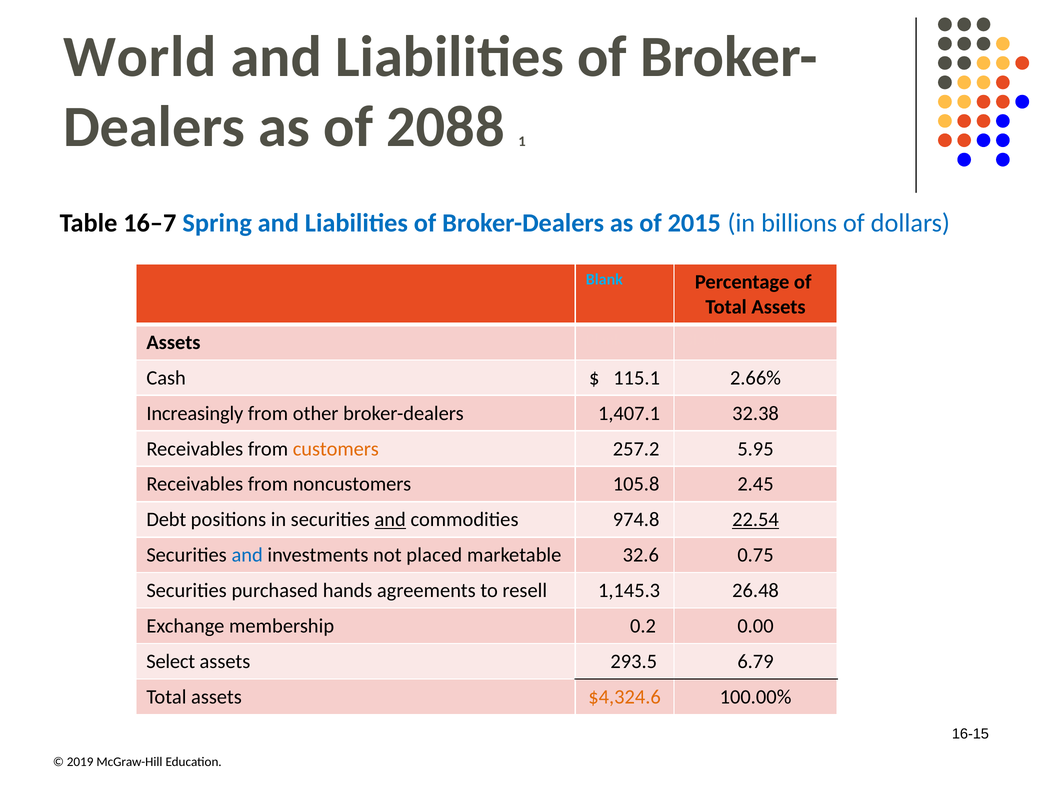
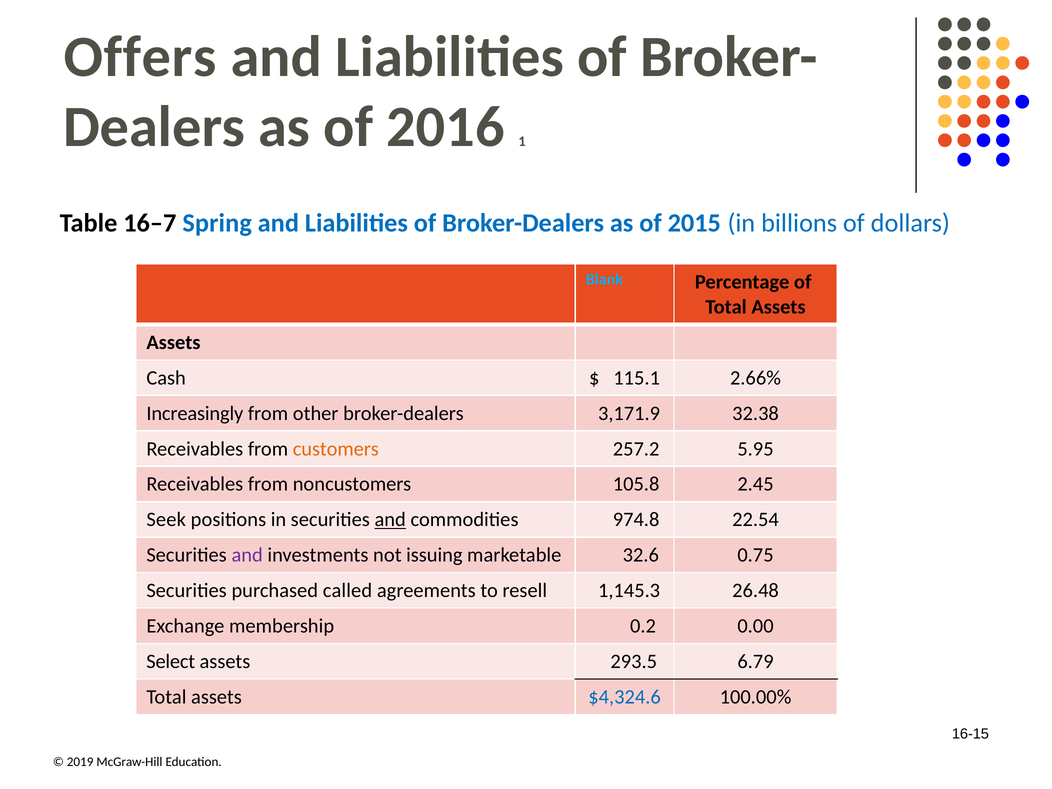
World: World -> Offers (140, 57)
2088: 2088 -> 2016 (445, 127)
1,407.1: 1,407.1 -> 3,171.9 (629, 413)
Debt: Debt -> Seek (166, 520)
22.54 underline: present -> none (756, 520)
and colour: blue -> purple (247, 555)
placed: placed -> issuing (434, 555)
hands: hands -> called (347, 591)
$4,324.6 colour: orange -> blue (625, 697)
